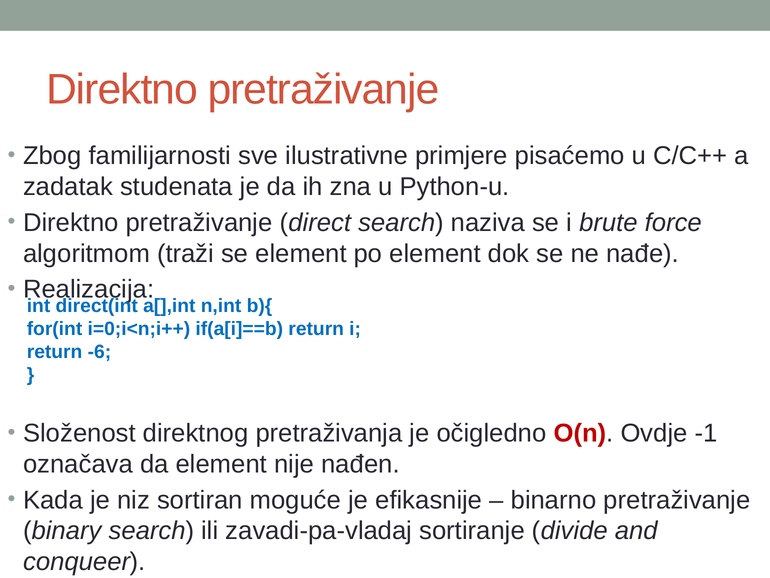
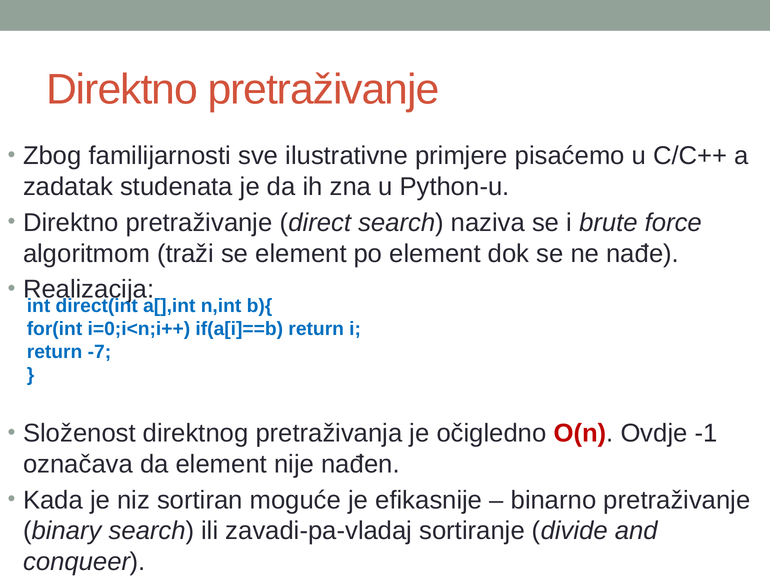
-6: -6 -> -7 (99, 352)
